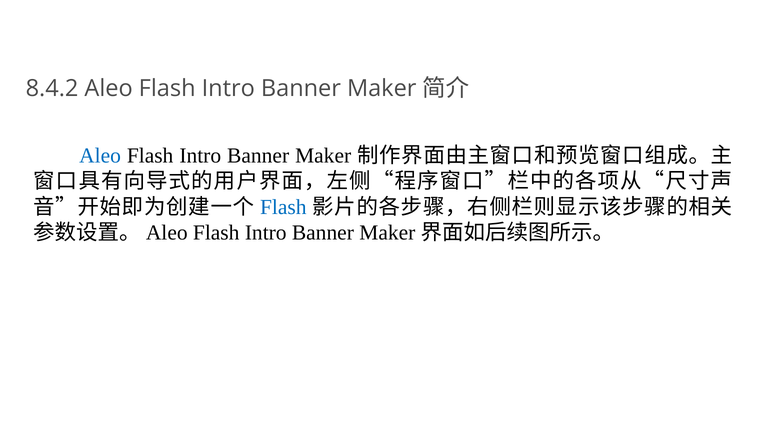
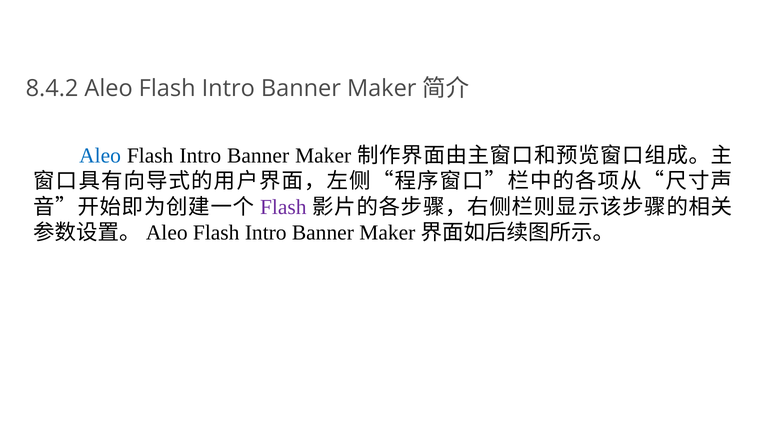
Flash colour: blue -> purple (283, 207)
